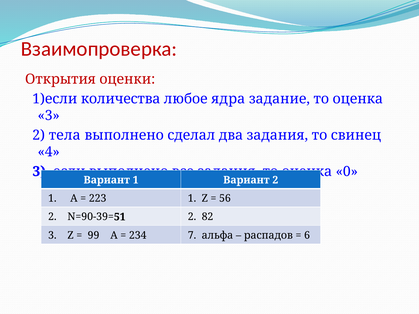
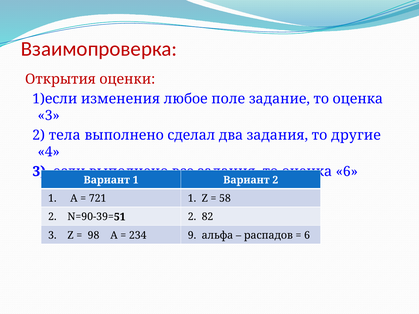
количества: количества -> изменения (121, 99)
ядра: ядра -> поле (228, 99)
свинец: свинец -> другие (356, 135)
0: 0 -> 6 (347, 172)
223: 223 -> 721 (98, 199)
56: 56 -> 58 (225, 199)
99: 99 -> 98 (94, 236)
7: 7 -> 9 (192, 236)
